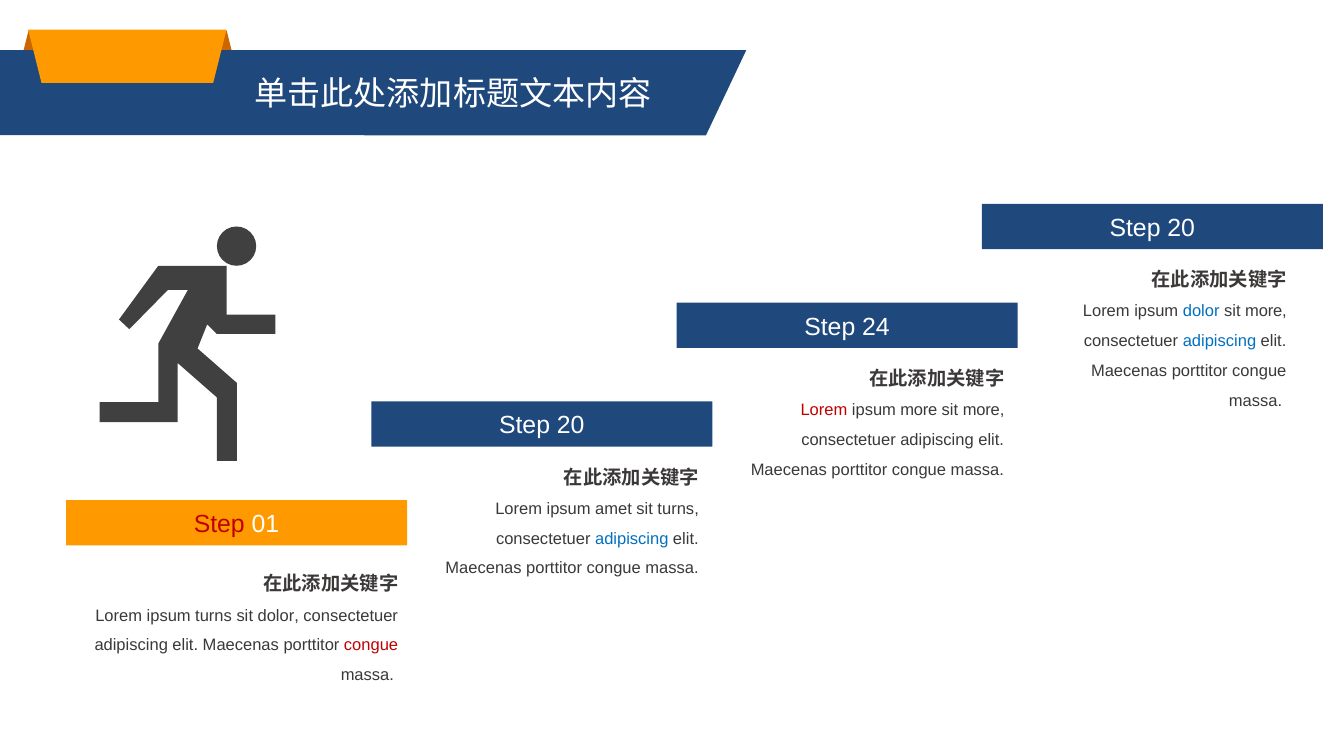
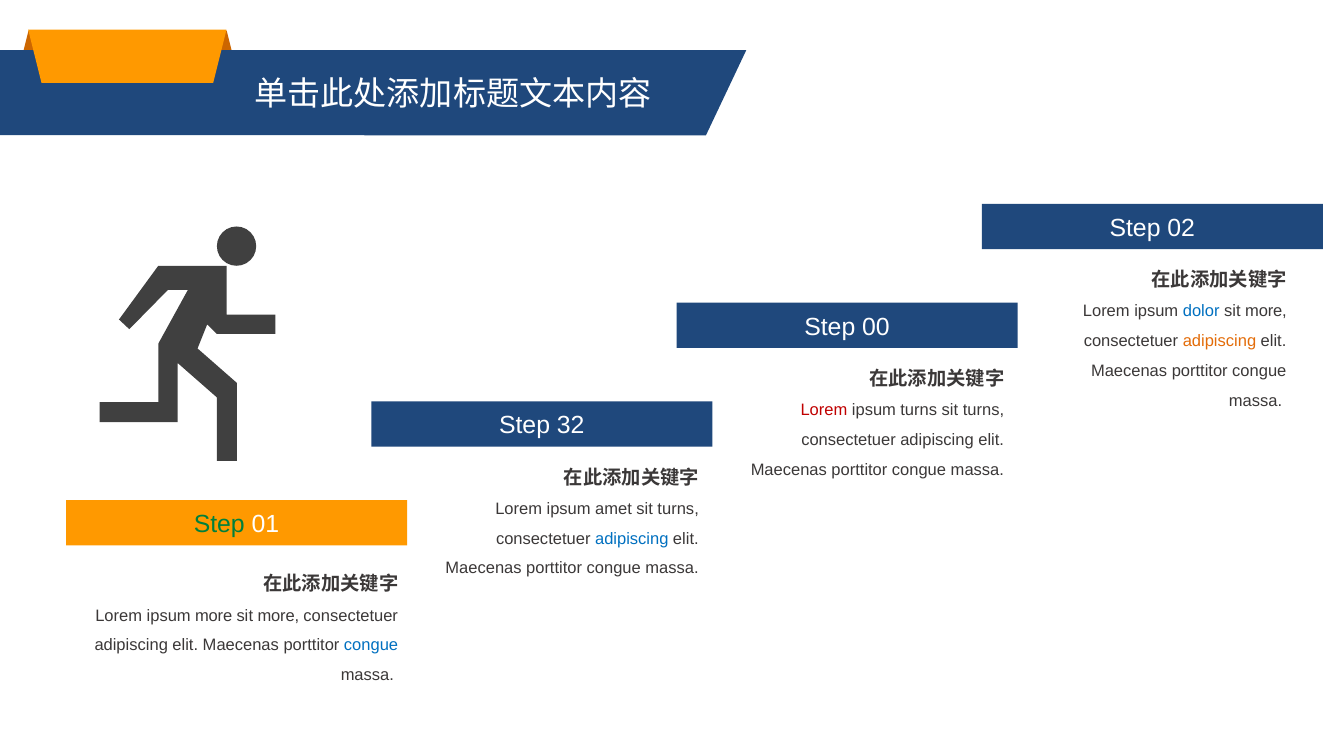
20: 20 -> 02 (1181, 228)
24: 24 -> 00 (876, 327)
adipiscing colour: blue -> orange (1219, 341)
ipsum more: more -> turns (919, 410)
more: more -> turns (983, 410)
20: 20 -> 32 (571, 426)
Step colour: red -> green (219, 525)
ipsum turns: turns -> more (214, 616)
dolor: dolor -> more (278, 616)
congue colour: red -> blue (371, 646)
